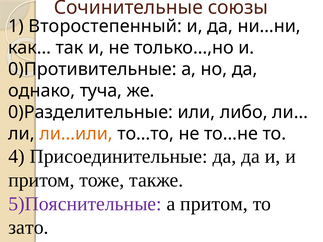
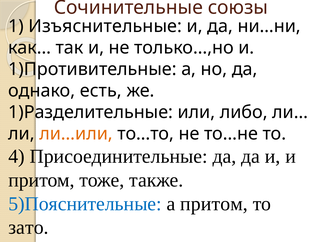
Второстепенный: Второстепенный -> Изъяснительные (105, 26)
0)Противительные: 0)Противительные -> 1)Противительные (92, 69)
туча: туча -> есть (101, 91)
0)Разделительные: 0)Разделительные -> 1)Разделительные (91, 112)
5)Пояснительные colour: purple -> blue (85, 204)
